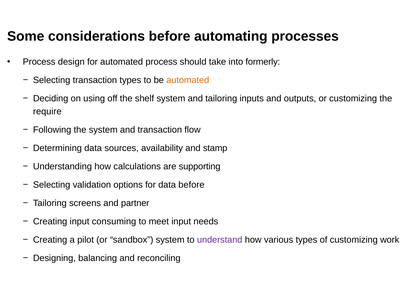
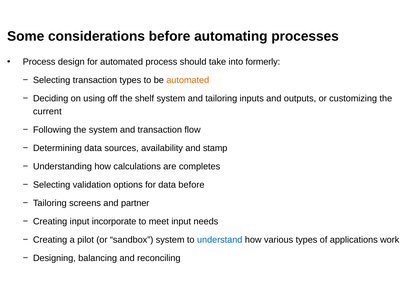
require: require -> current (47, 112)
supporting: supporting -> completes (200, 166)
consuming: consuming -> incorporate (114, 221)
understand colour: purple -> blue (220, 240)
of customizing: customizing -> applications (354, 240)
